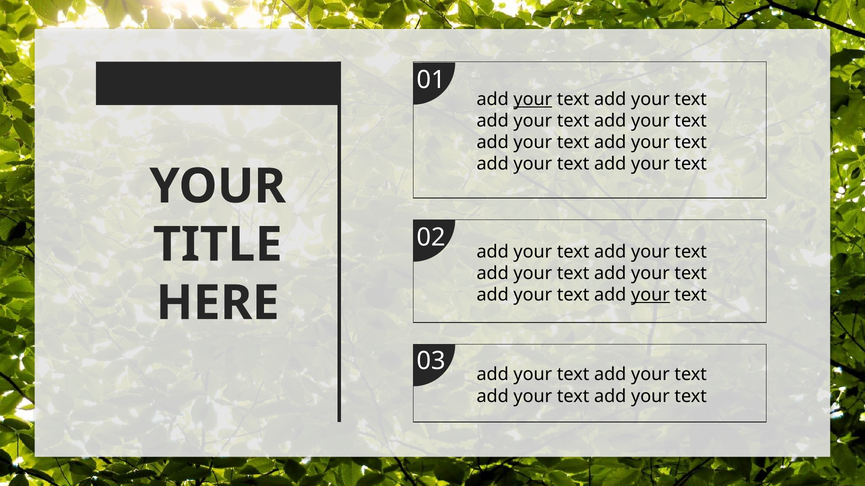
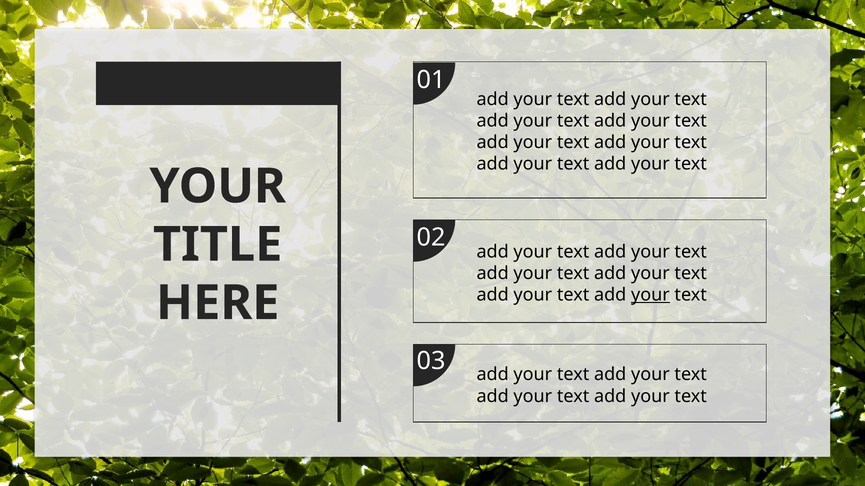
your underline: present -> none (533, 99)
